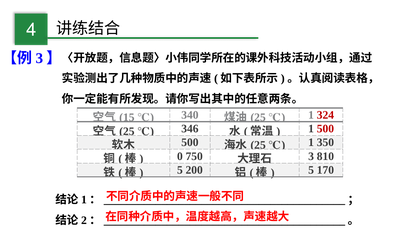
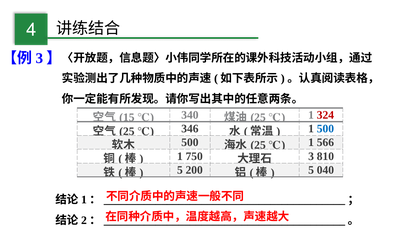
500 colour: red -> blue (325, 129)
350: 350 -> 566 (325, 143)
0: 0 -> 1 (180, 156)
170: 170 -> 040 (325, 170)
